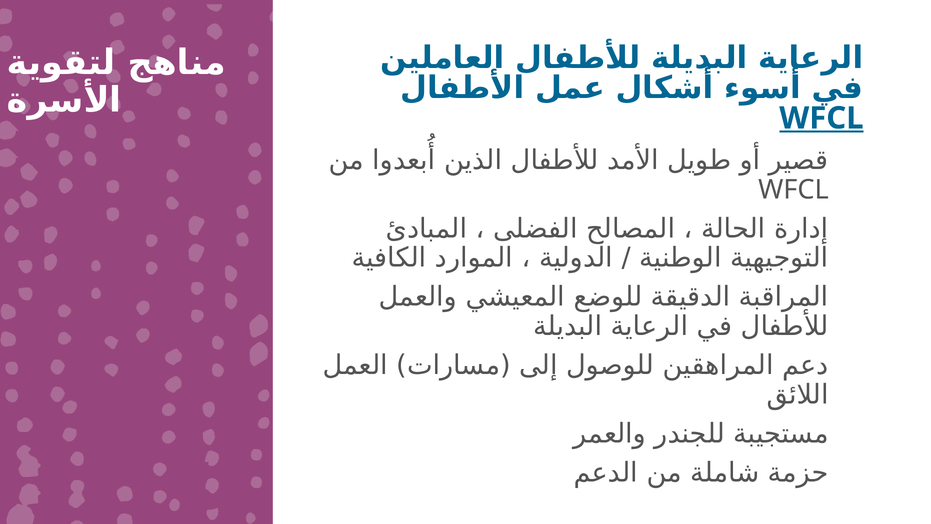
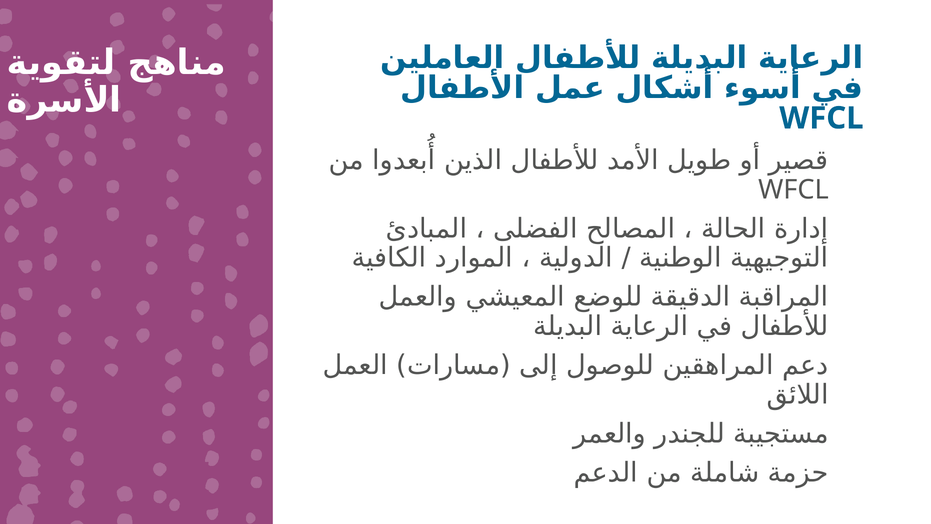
WFCL underline: present -> none (821, 118)
